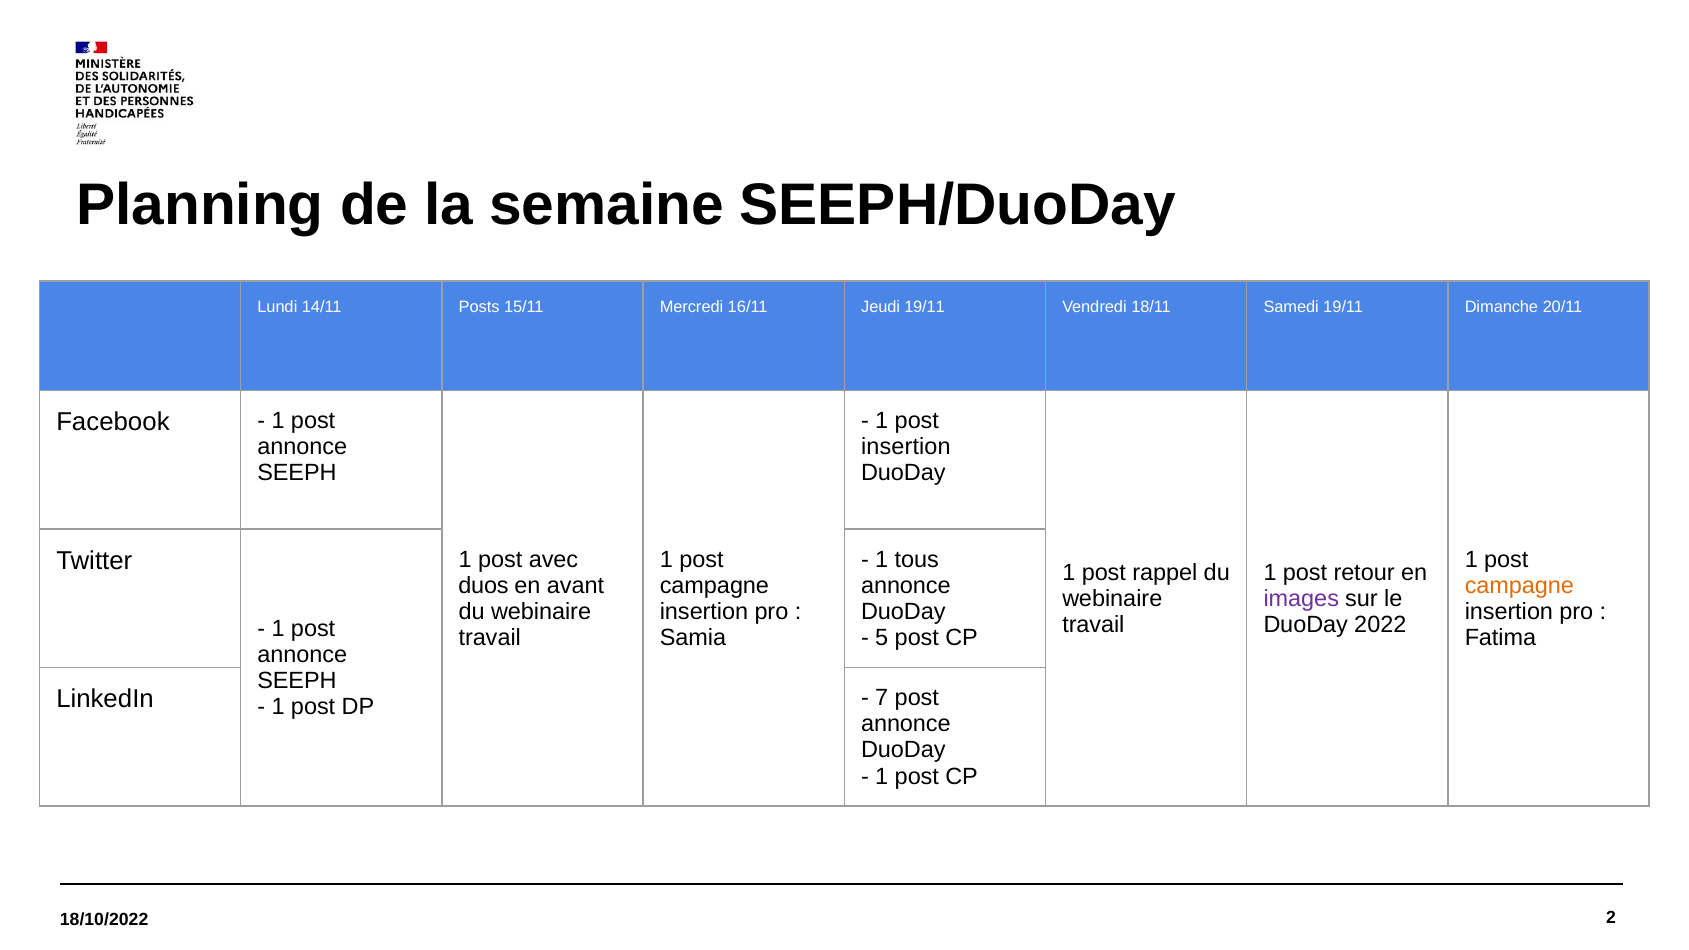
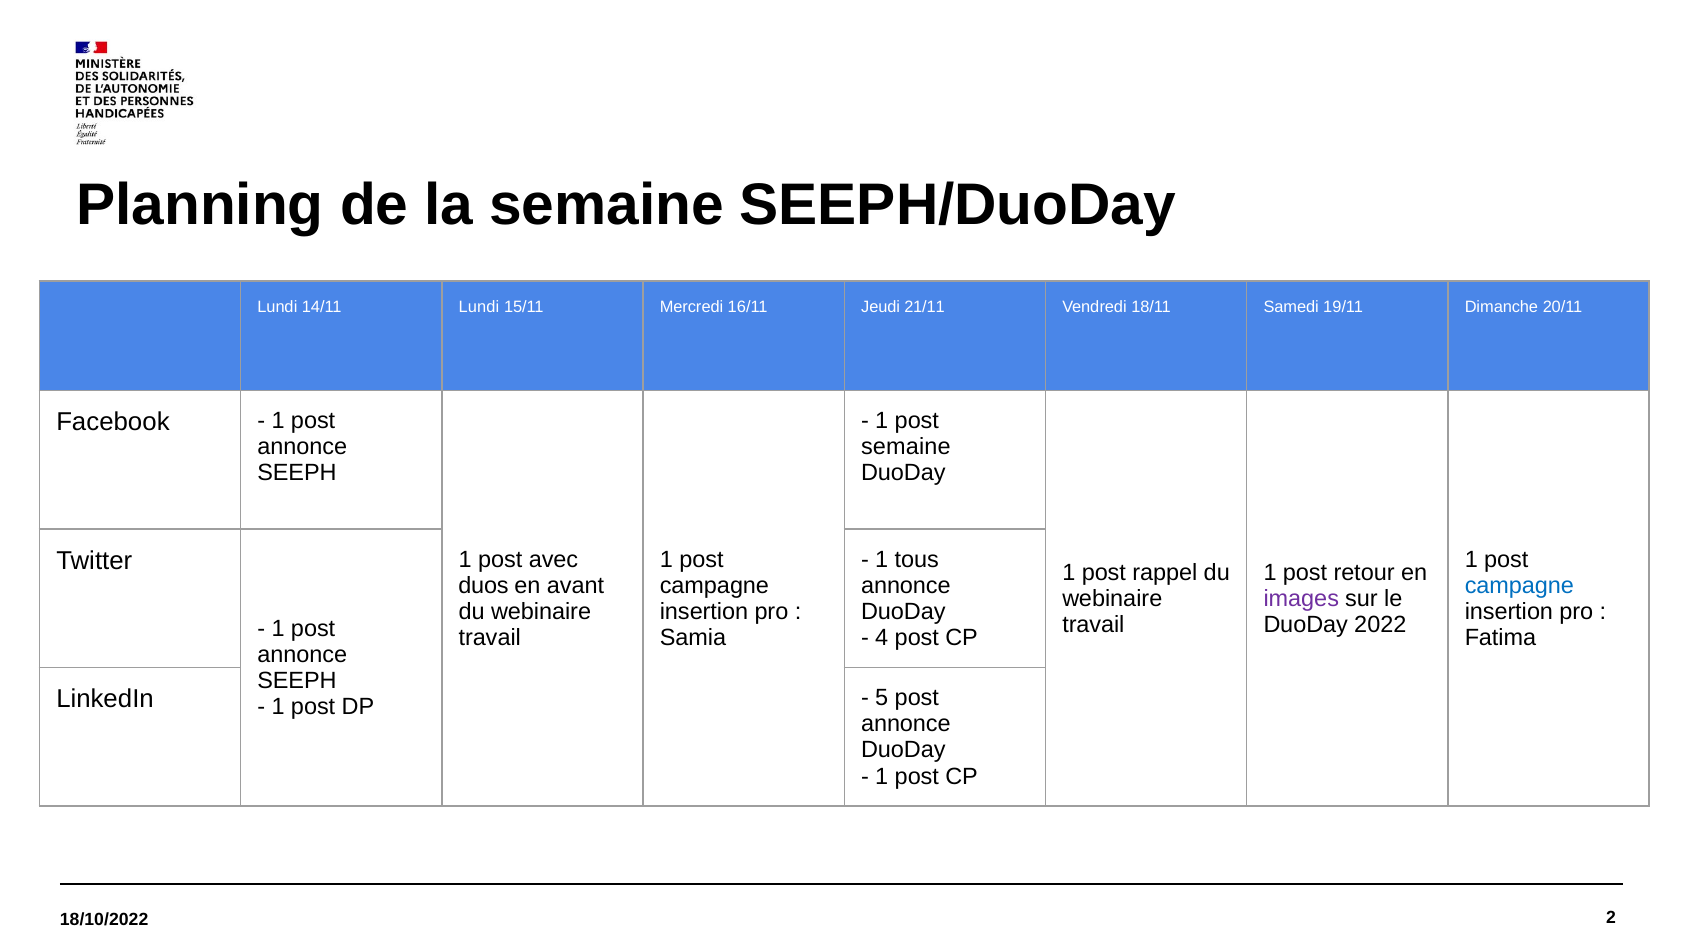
14/11 Posts: Posts -> Lundi (479, 308)
Jeudi 19/11: 19/11 -> 21/11 (924, 308)
insertion: insertion -> semaine (906, 447)
campagne colour: orange -> blue (1519, 586)
5: 5 -> 4 (882, 638)
7: 7 -> 5 (882, 698)
